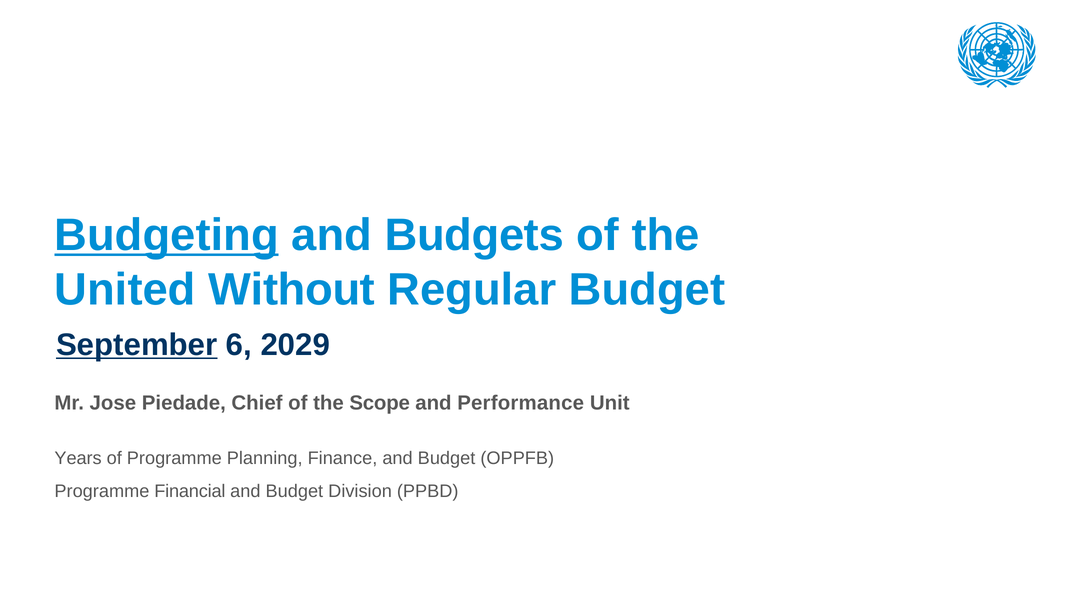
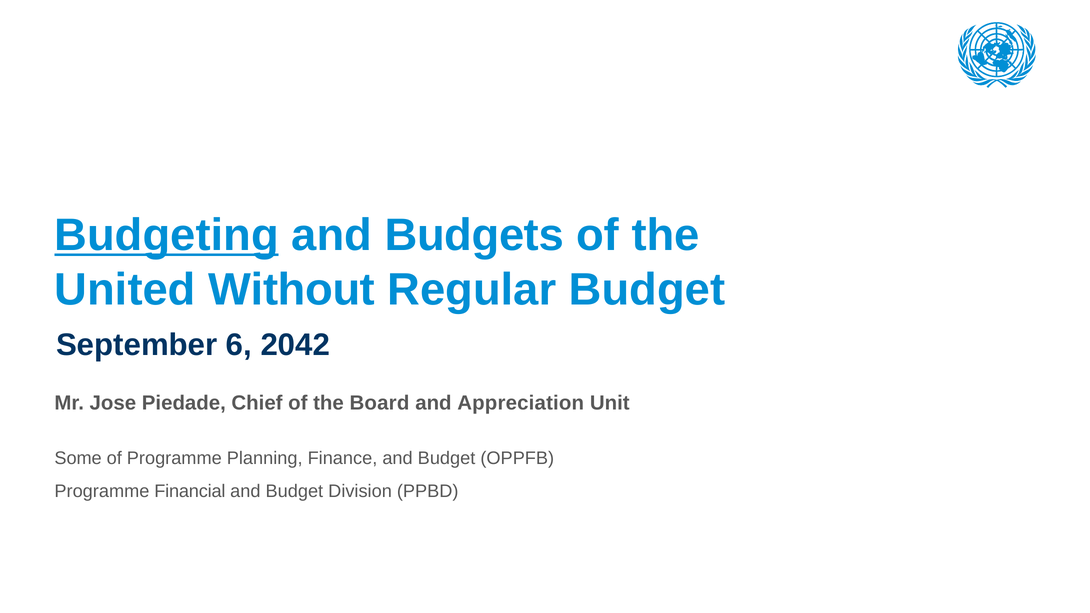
September underline: present -> none (137, 345)
2029: 2029 -> 2042 (295, 345)
Scope: Scope -> Board (379, 403)
Performance: Performance -> Appreciation (521, 403)
Years: Years -> Some (78, 459)
